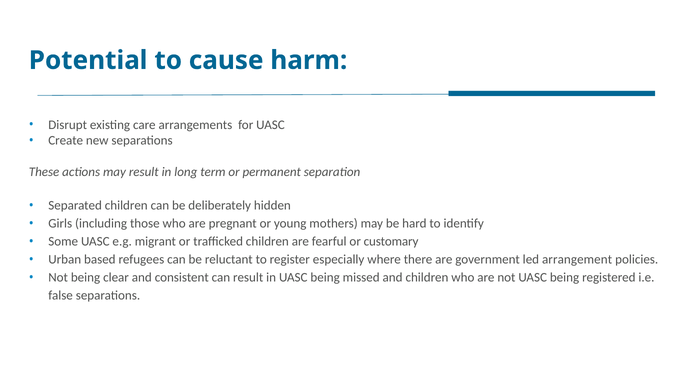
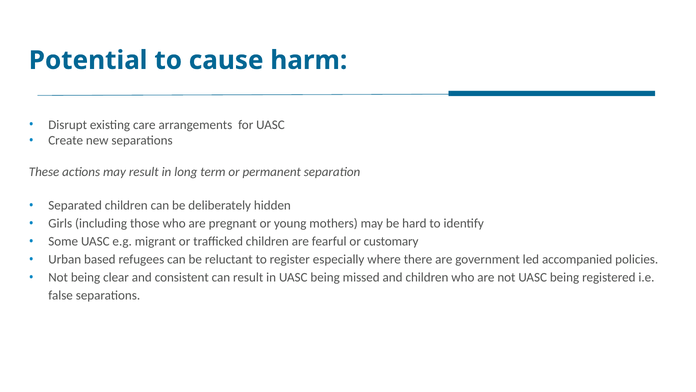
arrangement: arrangement -> accompanied (577, 259)
